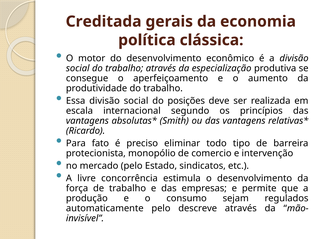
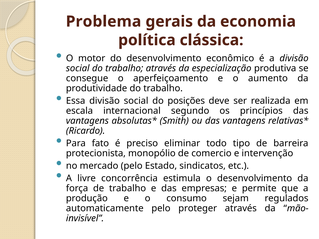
Creditada: Creditada -> Problema (104, 22)
descreve: descreve -> proteger (198, 209)
